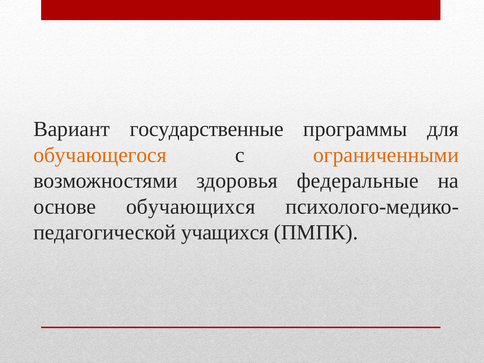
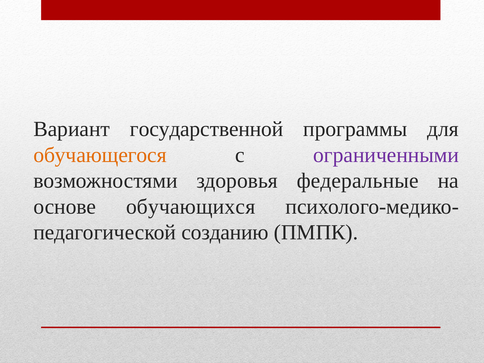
государственные: государственные -> государственной (207, 129)
ограниченными colour: orange -> purple (386, 155)
учащихся: учащихся -> созданию (225, 232)
